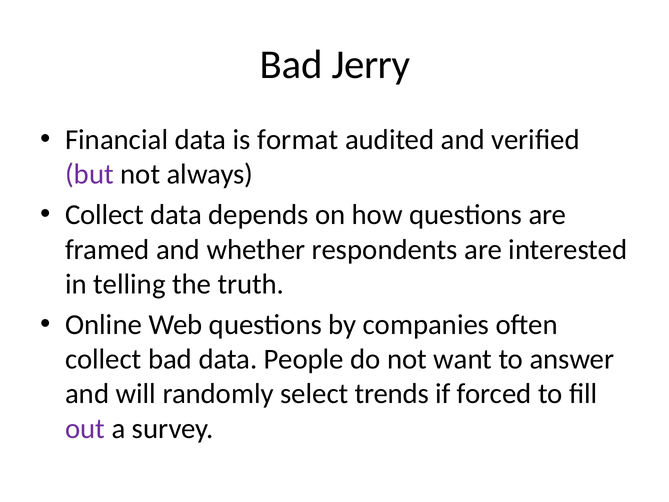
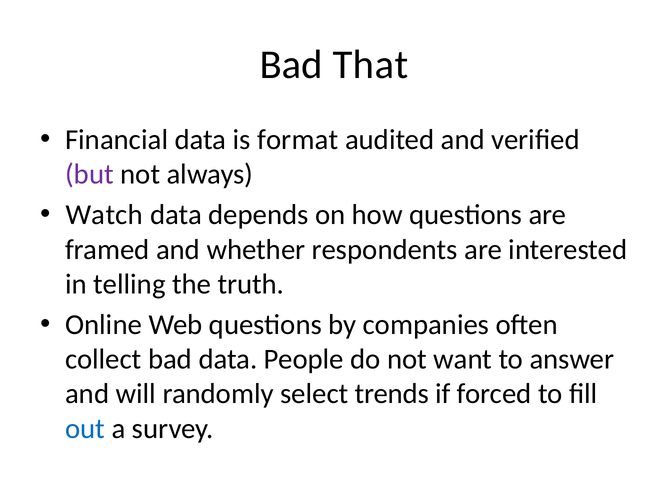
Jerry: Jerry -> That (370, 65)
Collect: Collect -> Watch (104, 215)
out colour: purple -> blue (85, 428)
